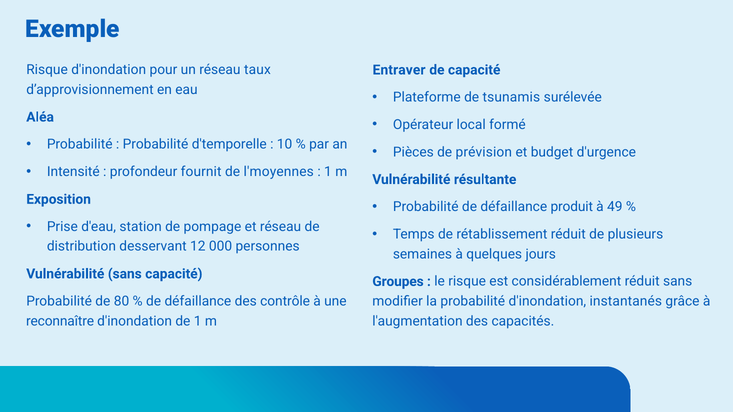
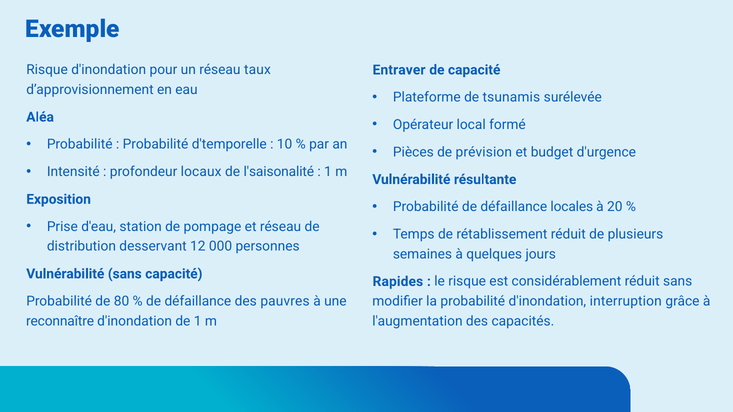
fournit: fournit -> locaux (201, 172)
l'moyennes: l'moyennes -> l'saisonalité (279, 172)
produit: produit -> locales (572, 207)
49: 49 -> 20 (615, 207)
Groupes: Groupes -> Rapides (398, 282)
contrôle: contrôle -> pauvres (285, 301)
instantanés: instantanés -> interruption (626, 301)
